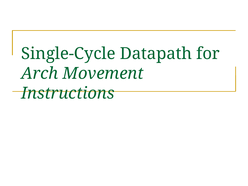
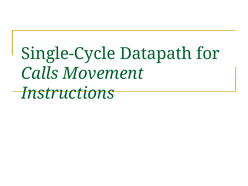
Arch: Arch -> Calls (40, 73)
